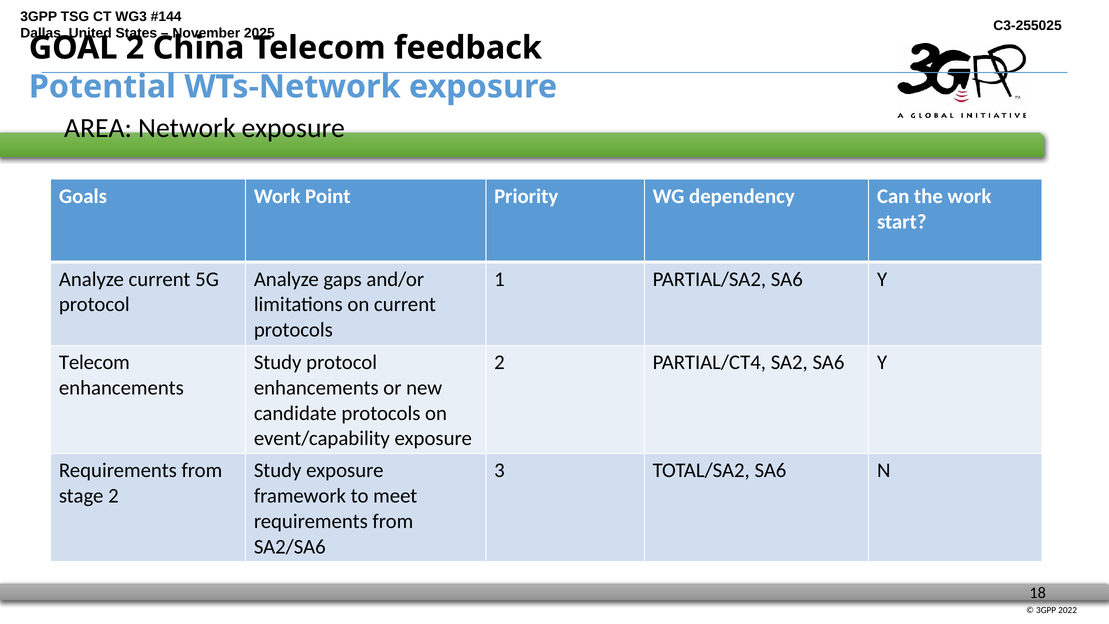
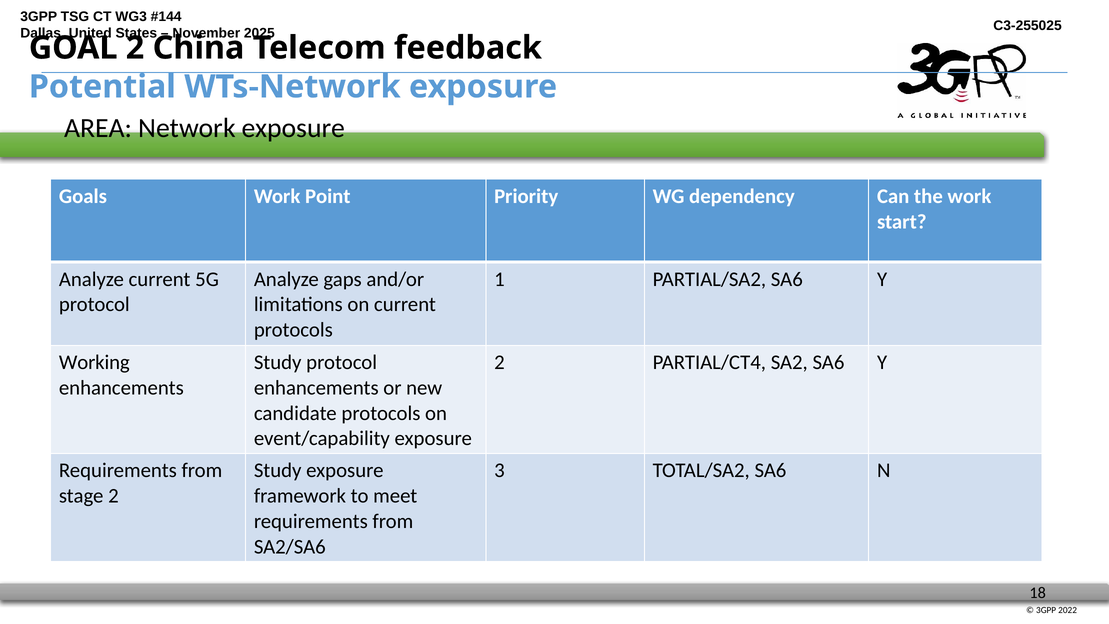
Telecom: Telecom -> Working (94, 362)
